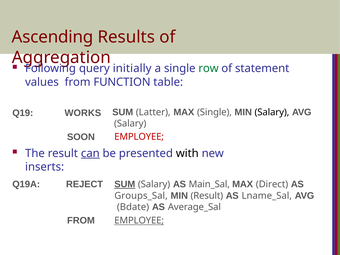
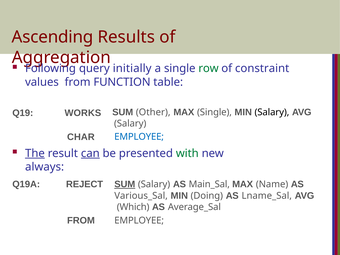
statement: statement -> constraint (262, 68)
Latter: Latter -> Other (153, 112)
SOON: SOON -> CHAR (81, 137)
EMPLOYEE colour: red -> blue (139, 137)
The underline: none -> present (35, 153)
with colour: black -> green (187, 153)
inserts: inserts -> always (45, 167)
Direct: Direct -> Name (272, 184)
Groups_Sal: Groups_Sal -> Various_Sal (141, 196)
MIN Result: Result -> Doing (207, 196)
Bdate: Bdate -> Which (133, 207)
EMPLOYEE underline: present -> none (139, 221)
